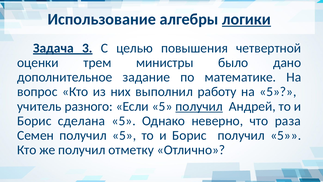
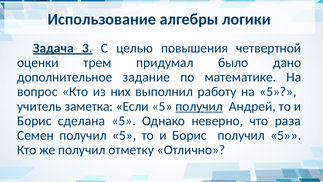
логики underline: present -> none (247, 19)
министры: министры -> придумал (165, 63)
разного: разного -> заметка (89, 106)
